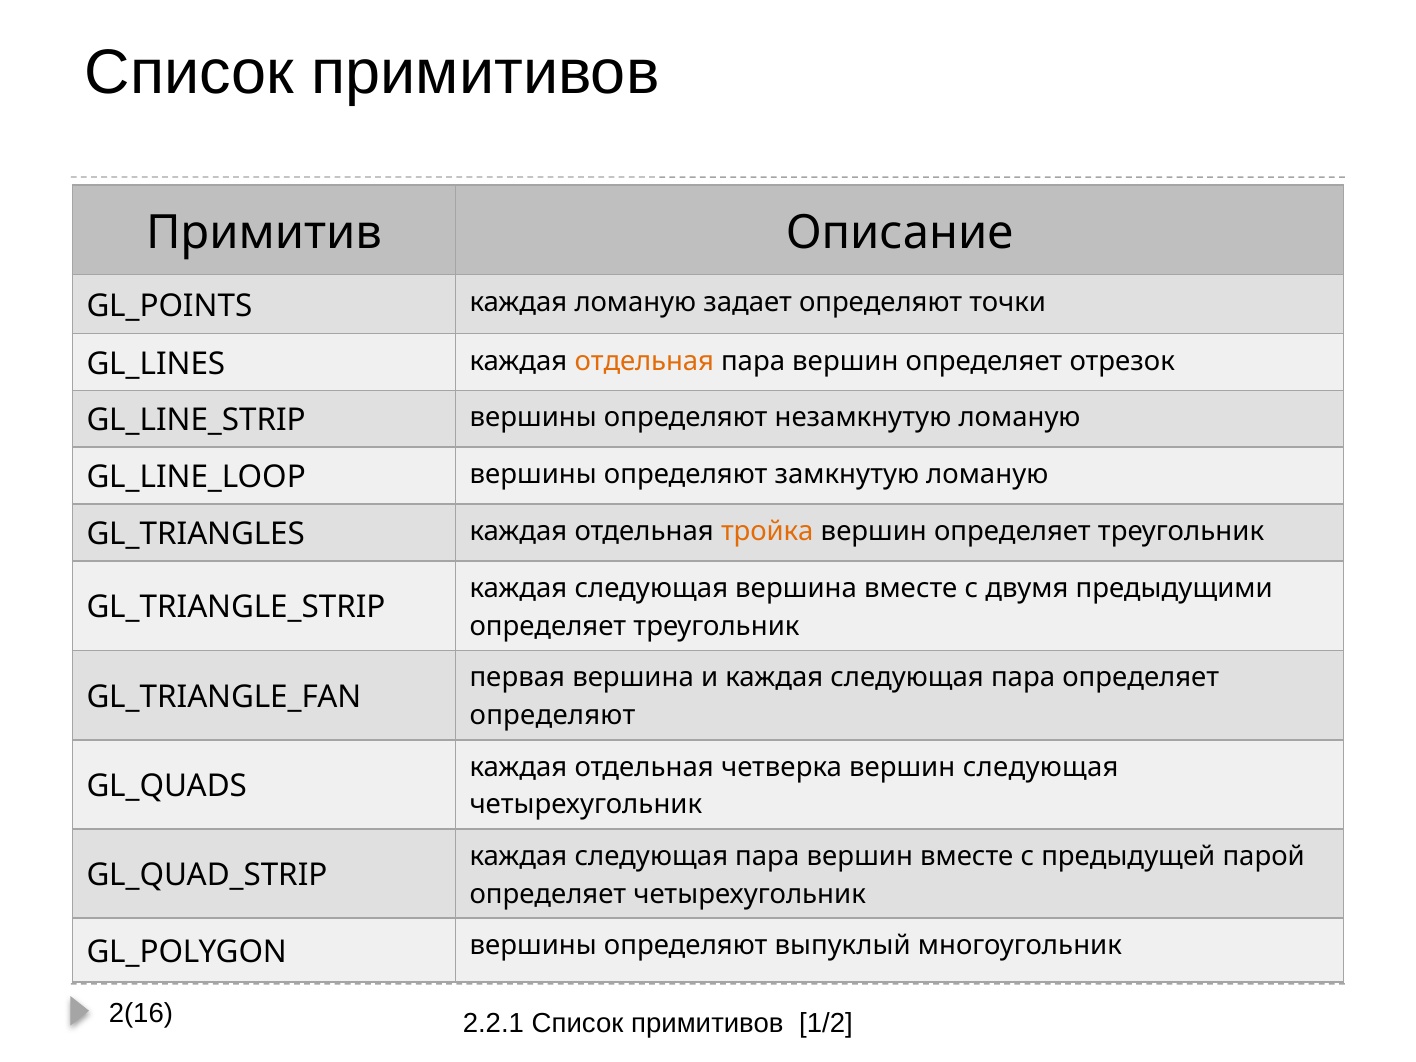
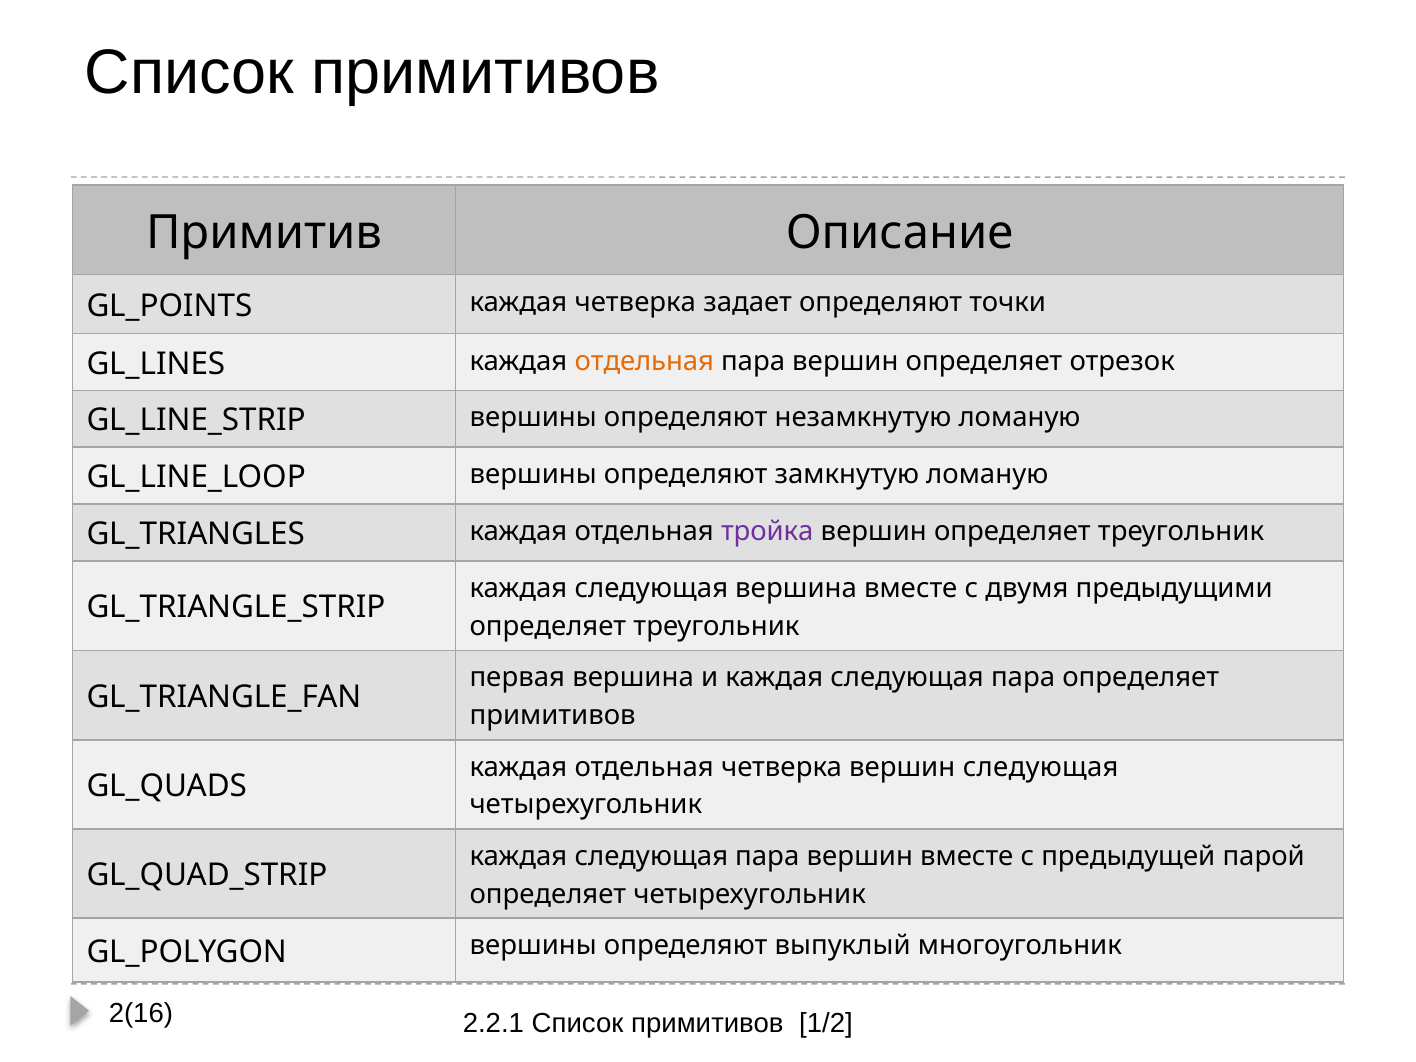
каждая ломаную: ломаную -> четверка (635, 302)
тройка colour: orange -> purple (767, 532)
определяют: определяют -> примитивов (553, 715)
